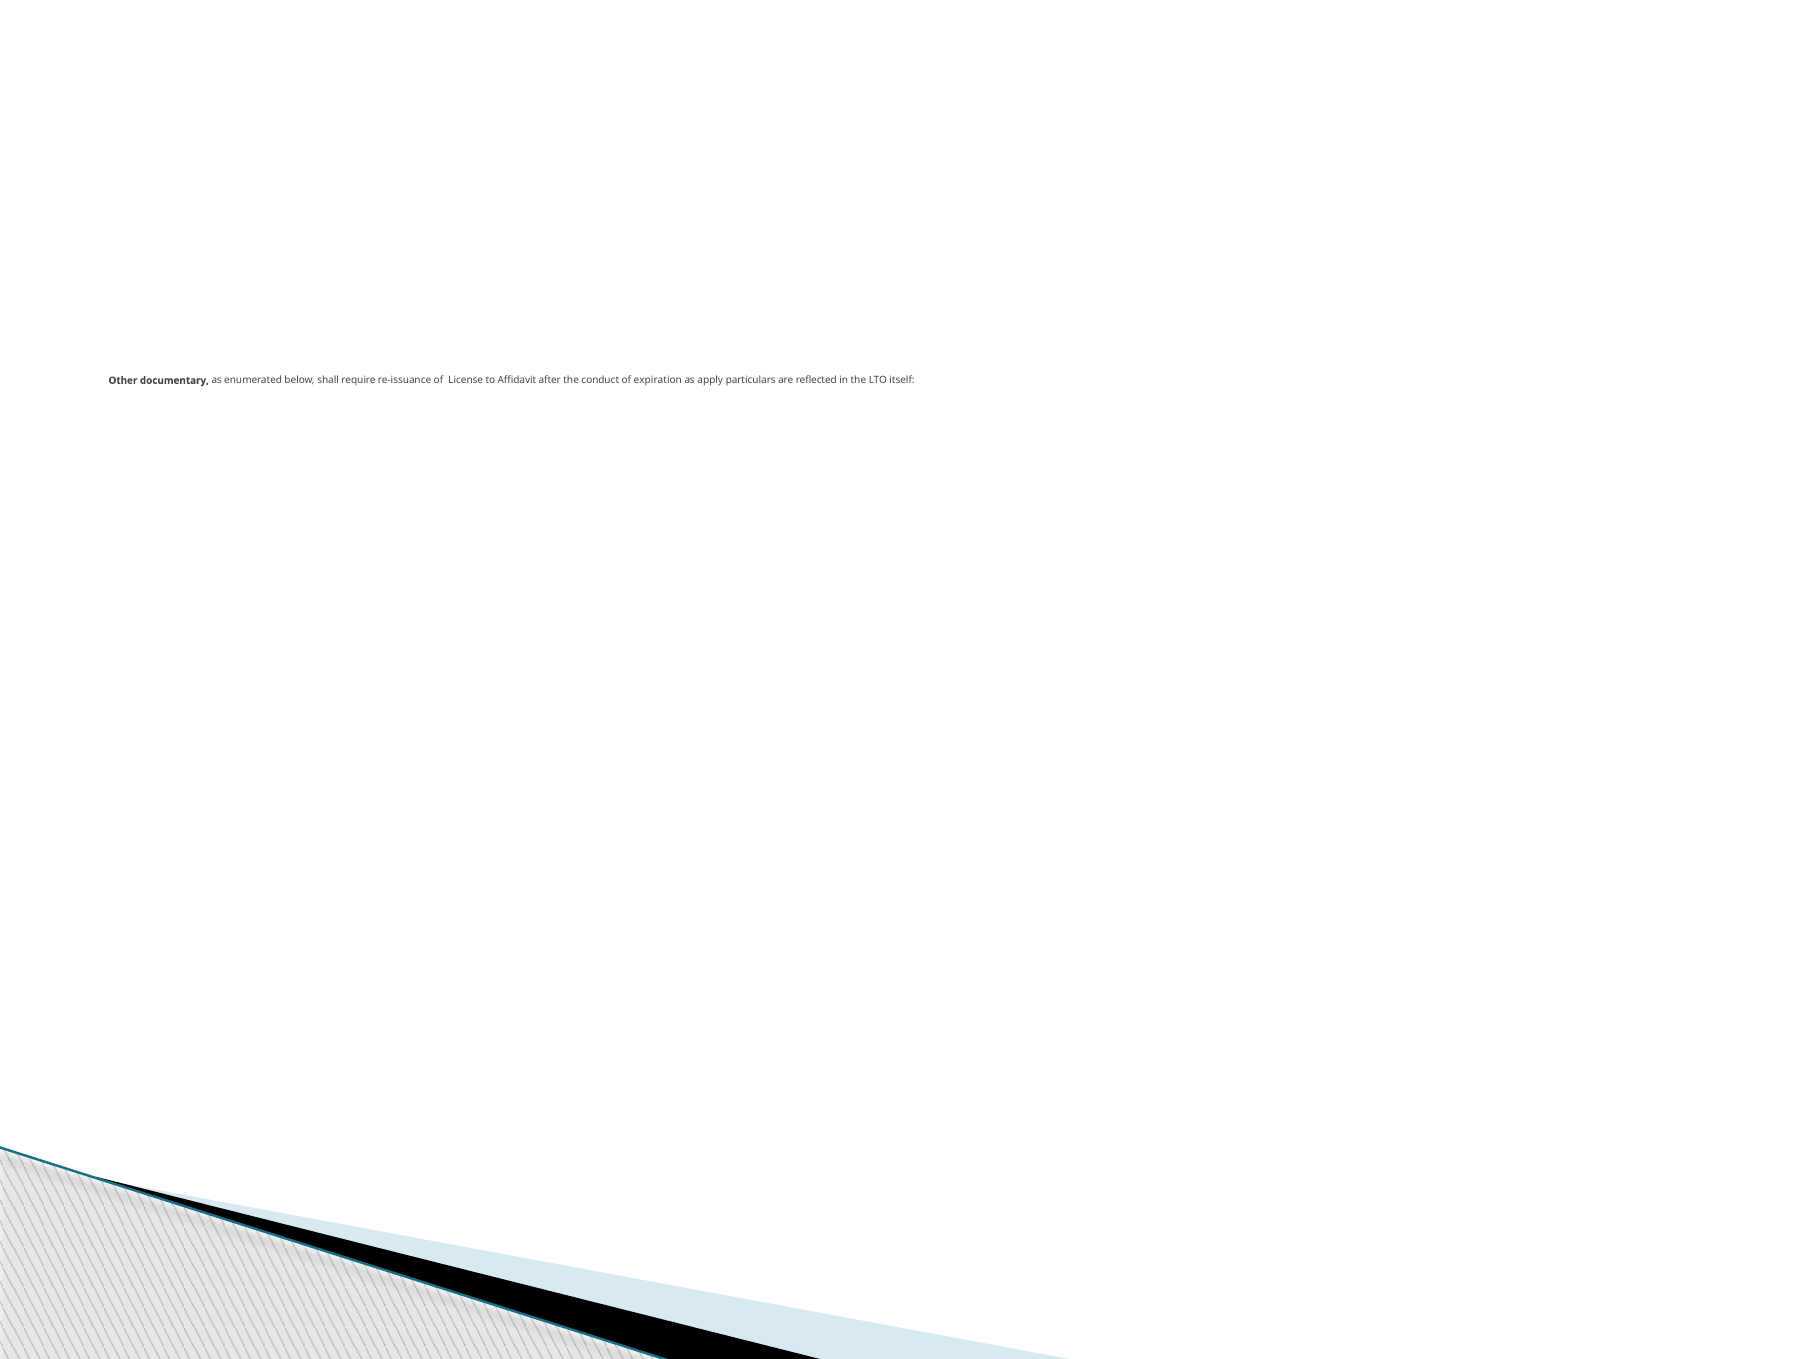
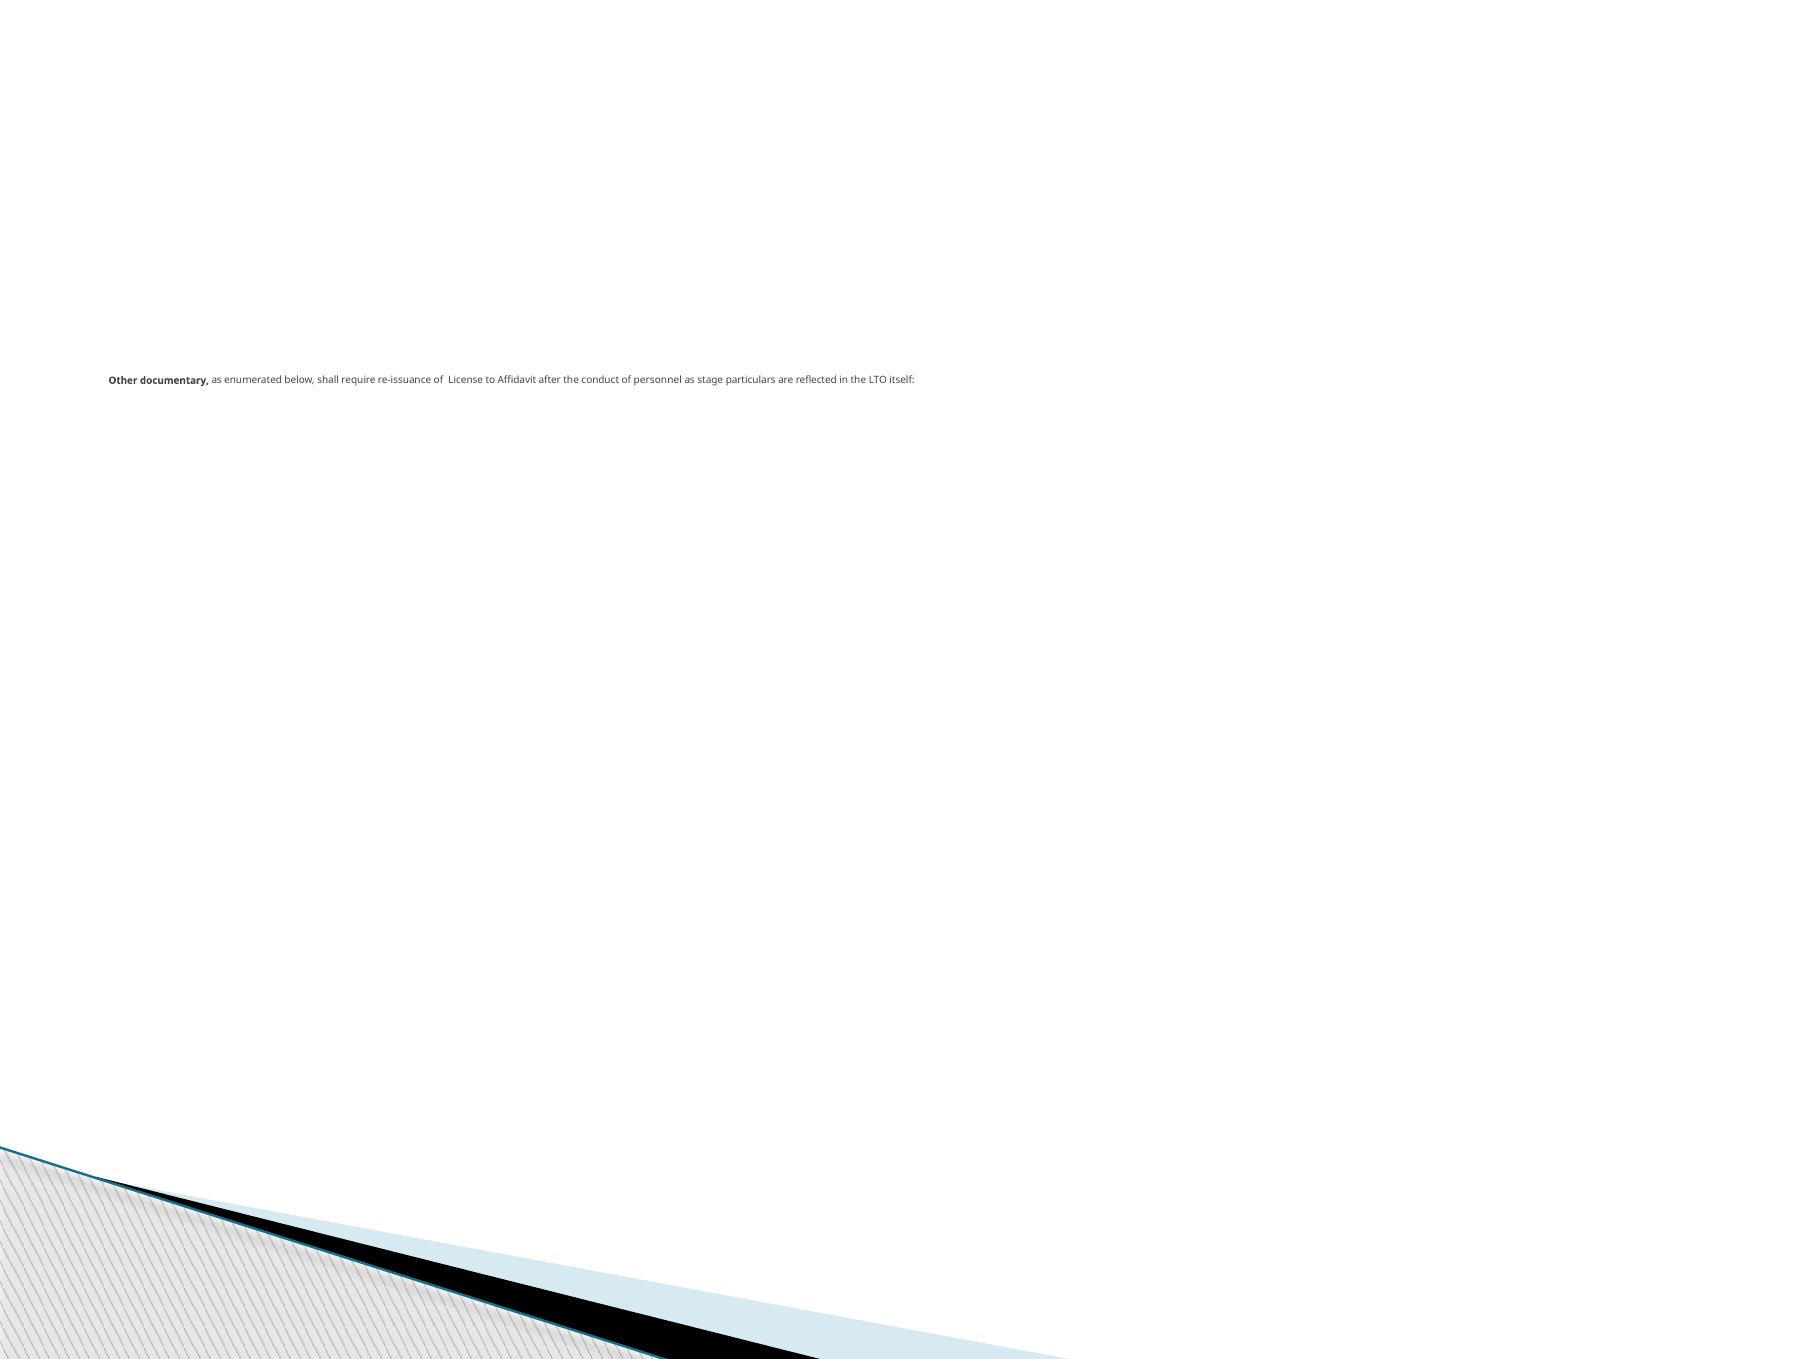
expiration: expiration -> personnel (658, 380)
apply: apply -> stage (710, 380)
